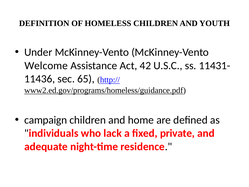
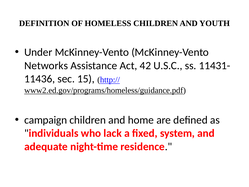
Welcome: Welcome -> Networks (46, 66)
65: 65 -> 15 (86, 79)
private: private -> system (177, 133)
